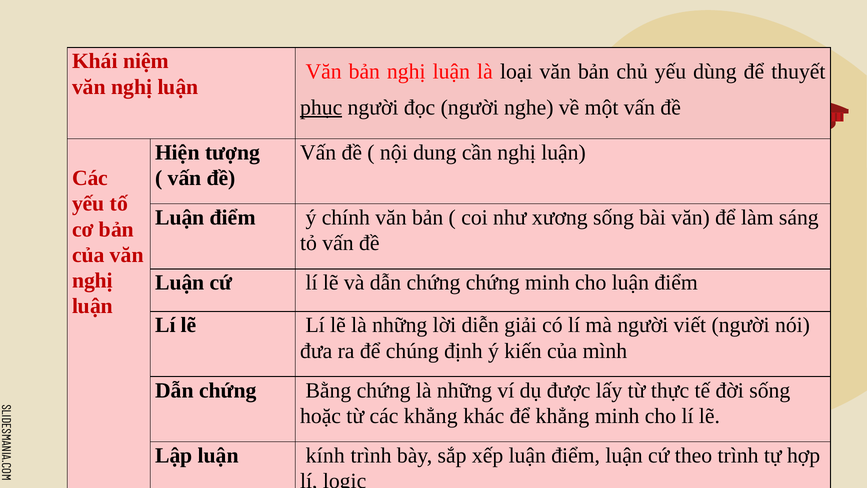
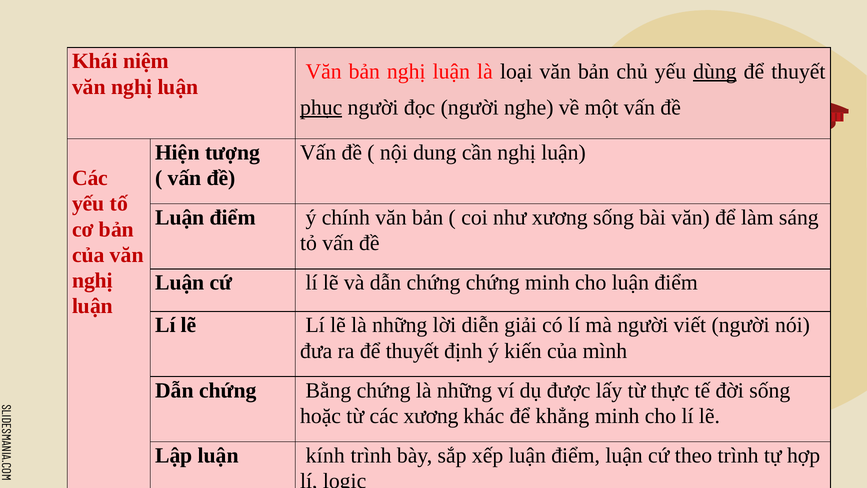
dùng underline: none -> present (715, 71)
ra để chúng: chúng -> thuyết (412, 351)
các khẳng: khẳng -> xương (431, 416)
